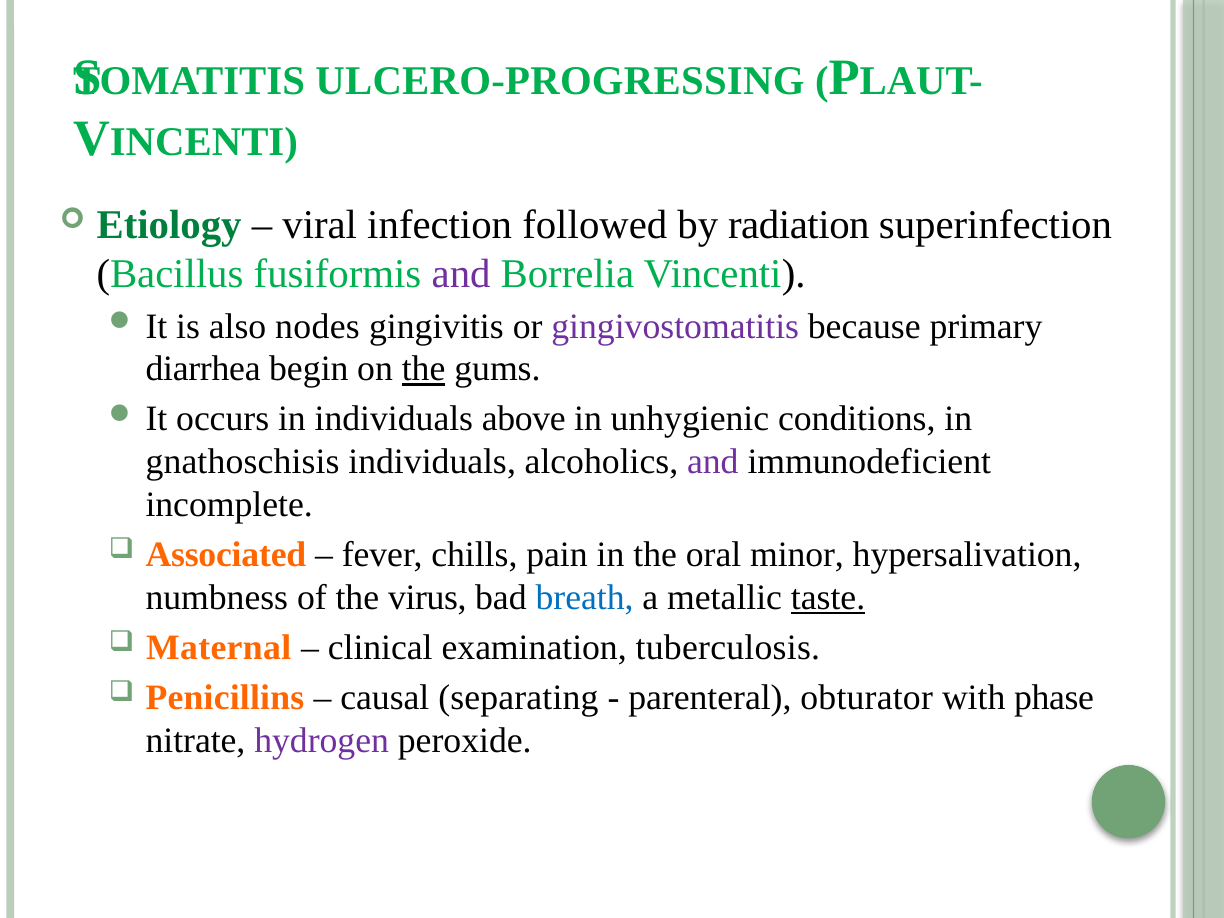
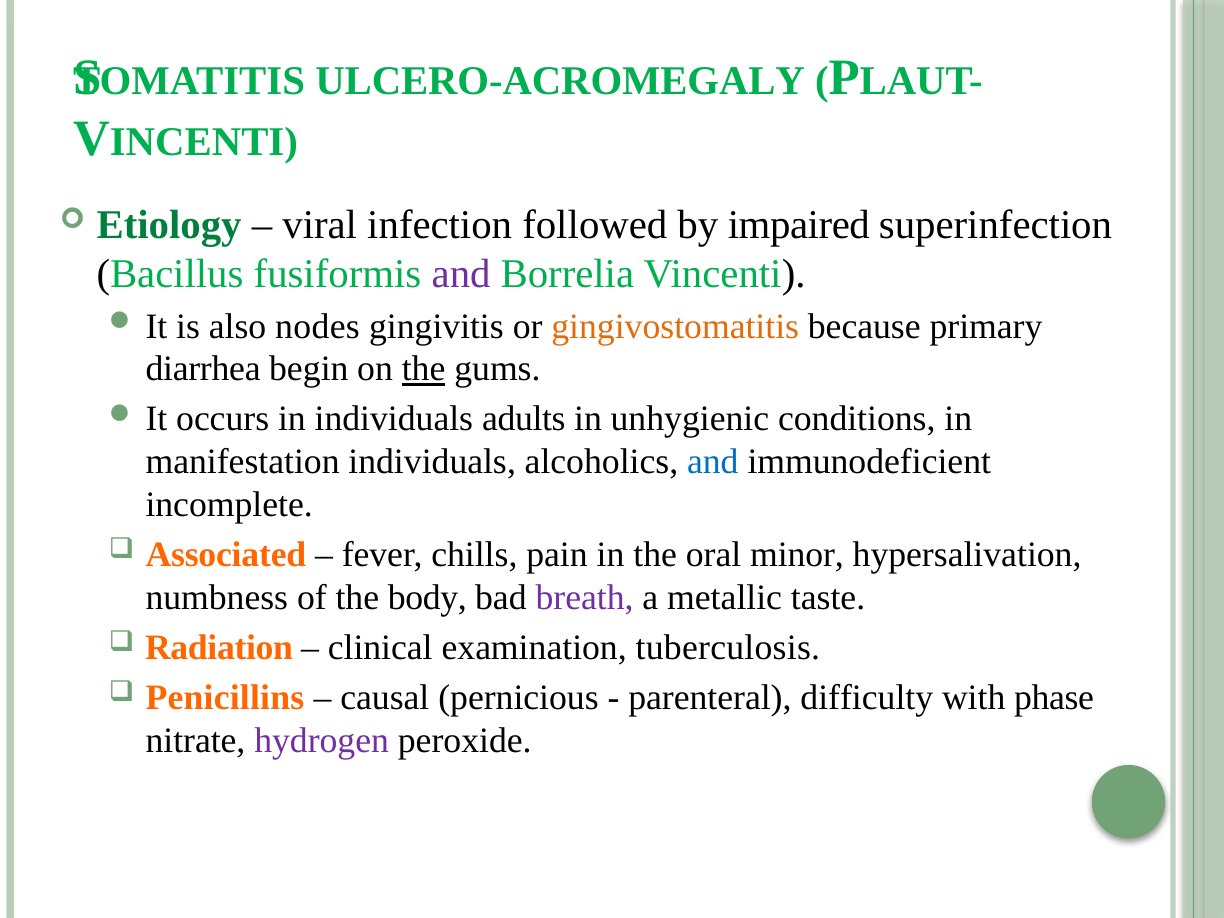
ULCERO-PROGRESSING: ULCERO-PROGRESSING -> ULCERO-ACROMEGALY (560, 81)
radiation: radiation -> impaired (799, 225)
gingivostomatitis colour: purple -> orange (675, 326)
above: above -> adults (524, 419)
gnathoschisis: gnathoschisis -> manifestation (243, 462)
and colour: purple -> blue (713, 462)
virus: virus -> body (427, 598)
breath colour: blue -> purple (585, 598)
taste underline: present -> none (828, 598)
Maternal: Maternal -> Radiation (219, 648)
separating: separating -> pernicious (518, 698)
obturator: obturator -> difficulty (867, 698)
